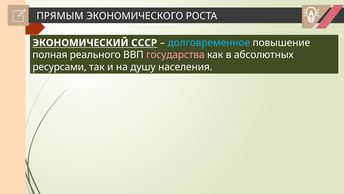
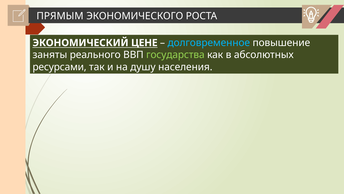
СССР: СССР -> ЦЕНЕ (144, 43)
полная: полная -> заняты (50, 55)
государства colour: pink -> light green (175, 55)
